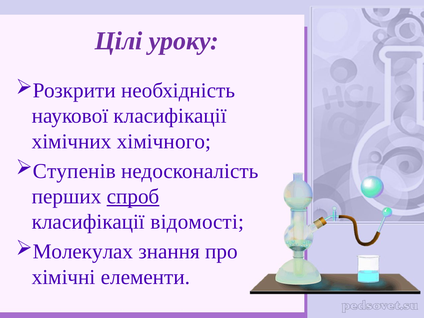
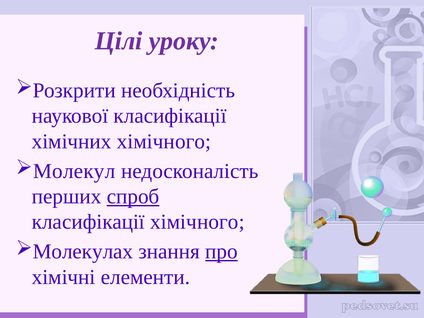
Ступенів: Ступенів -> Молекул (74, 171)
класифікації відомості: відомості -> хімічного (197, 222)
про underline: none -> present (222, 252)
